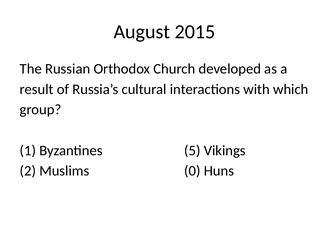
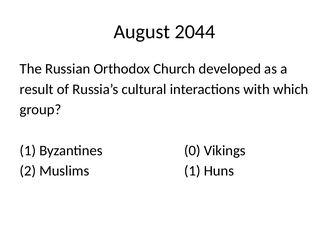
2015: 2015 -> 2044 (195, 32)
5: 5 -> 0 (192, 151)
Muslims 0: 0 -> 1 (192, 171)
